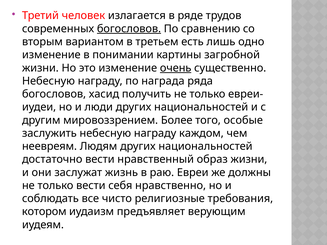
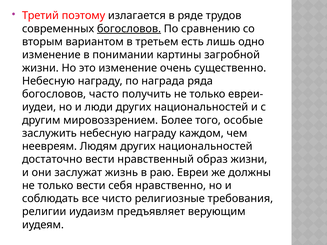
человек: человек -> поэтому (83, 16)
очень underline: present -> none (176, 68)
хасид: хасид -> часто (104, 94)
котором: котором -> религии (44, 212)
